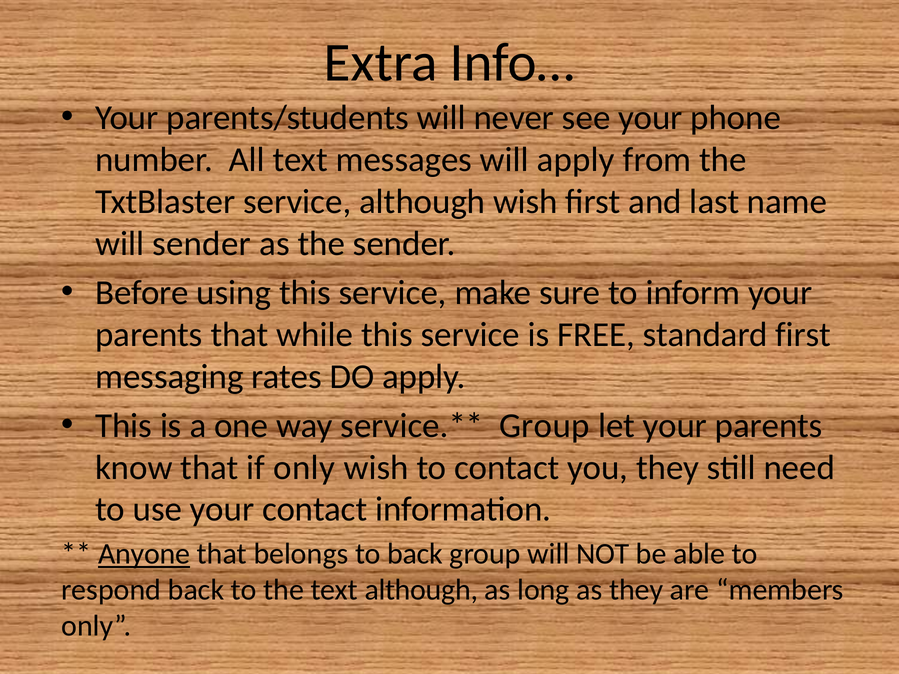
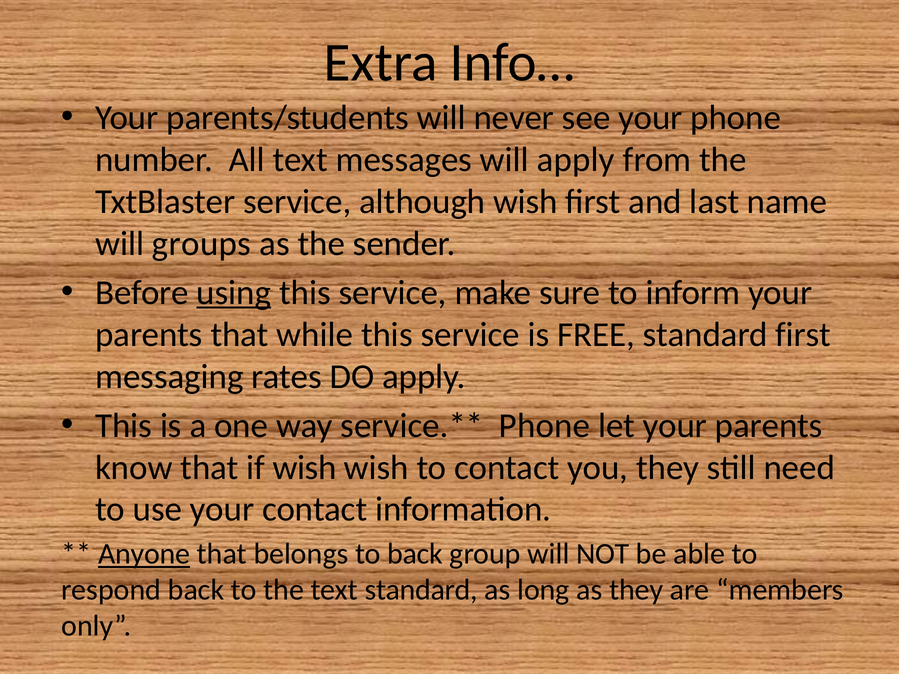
will sender: sender -> groups (202, 244)
using underline: none -> present (234, 293)
Group: Group -> Phone (545, 426)
if only: only -> wish (305, 468)
text although: although -> standard (421, 590)
